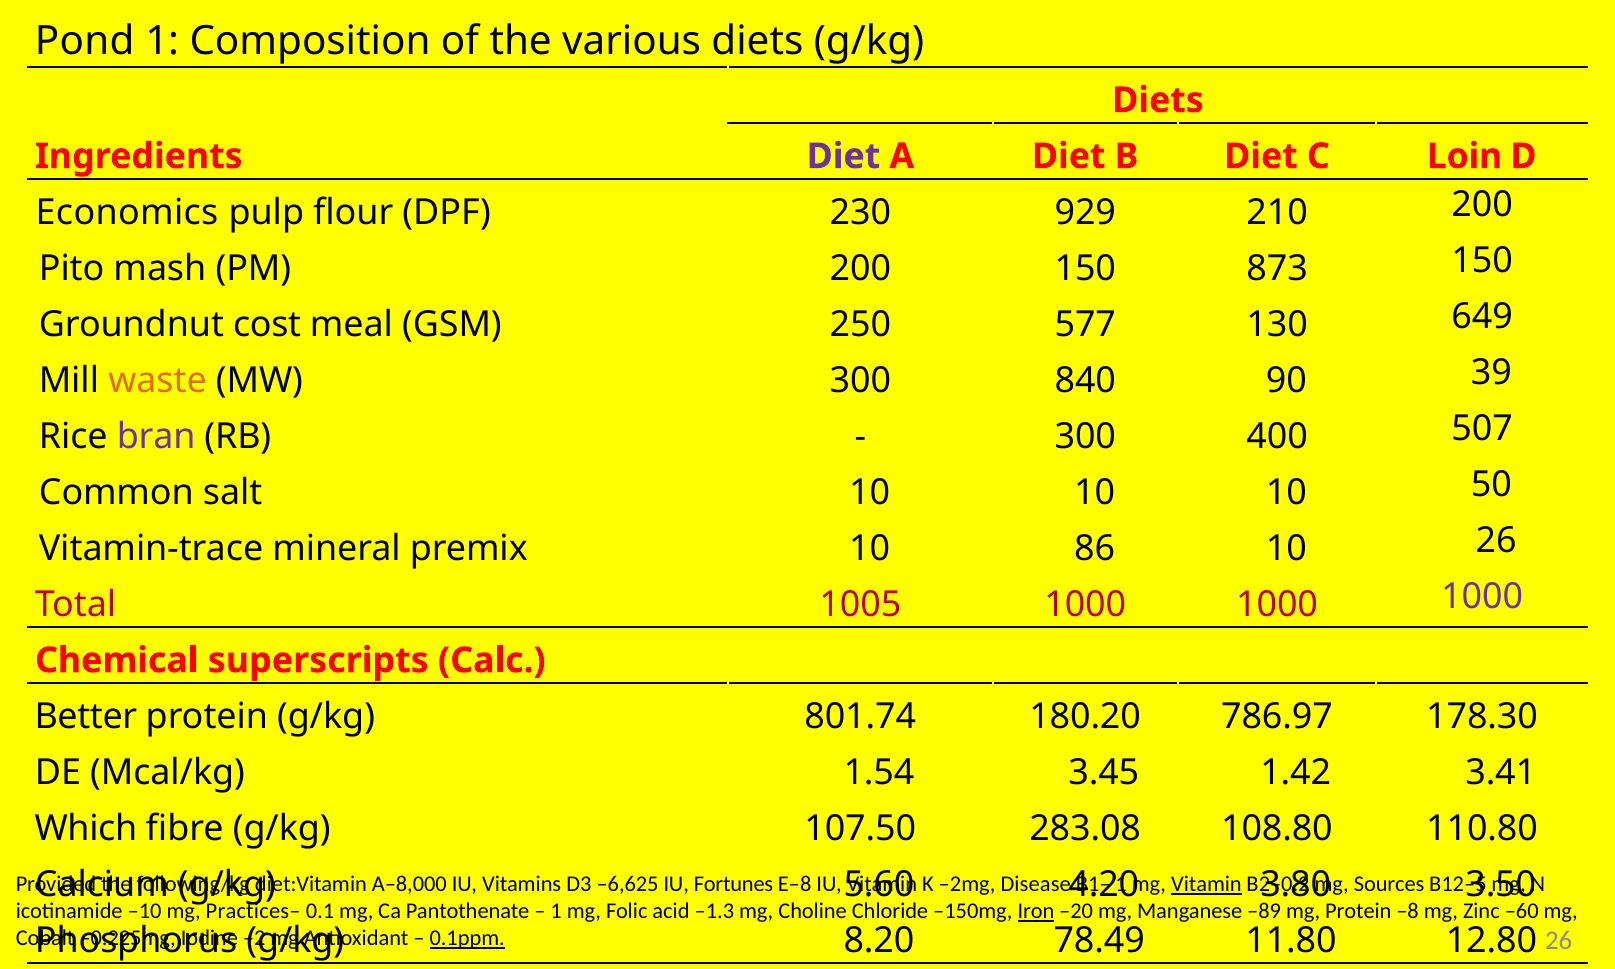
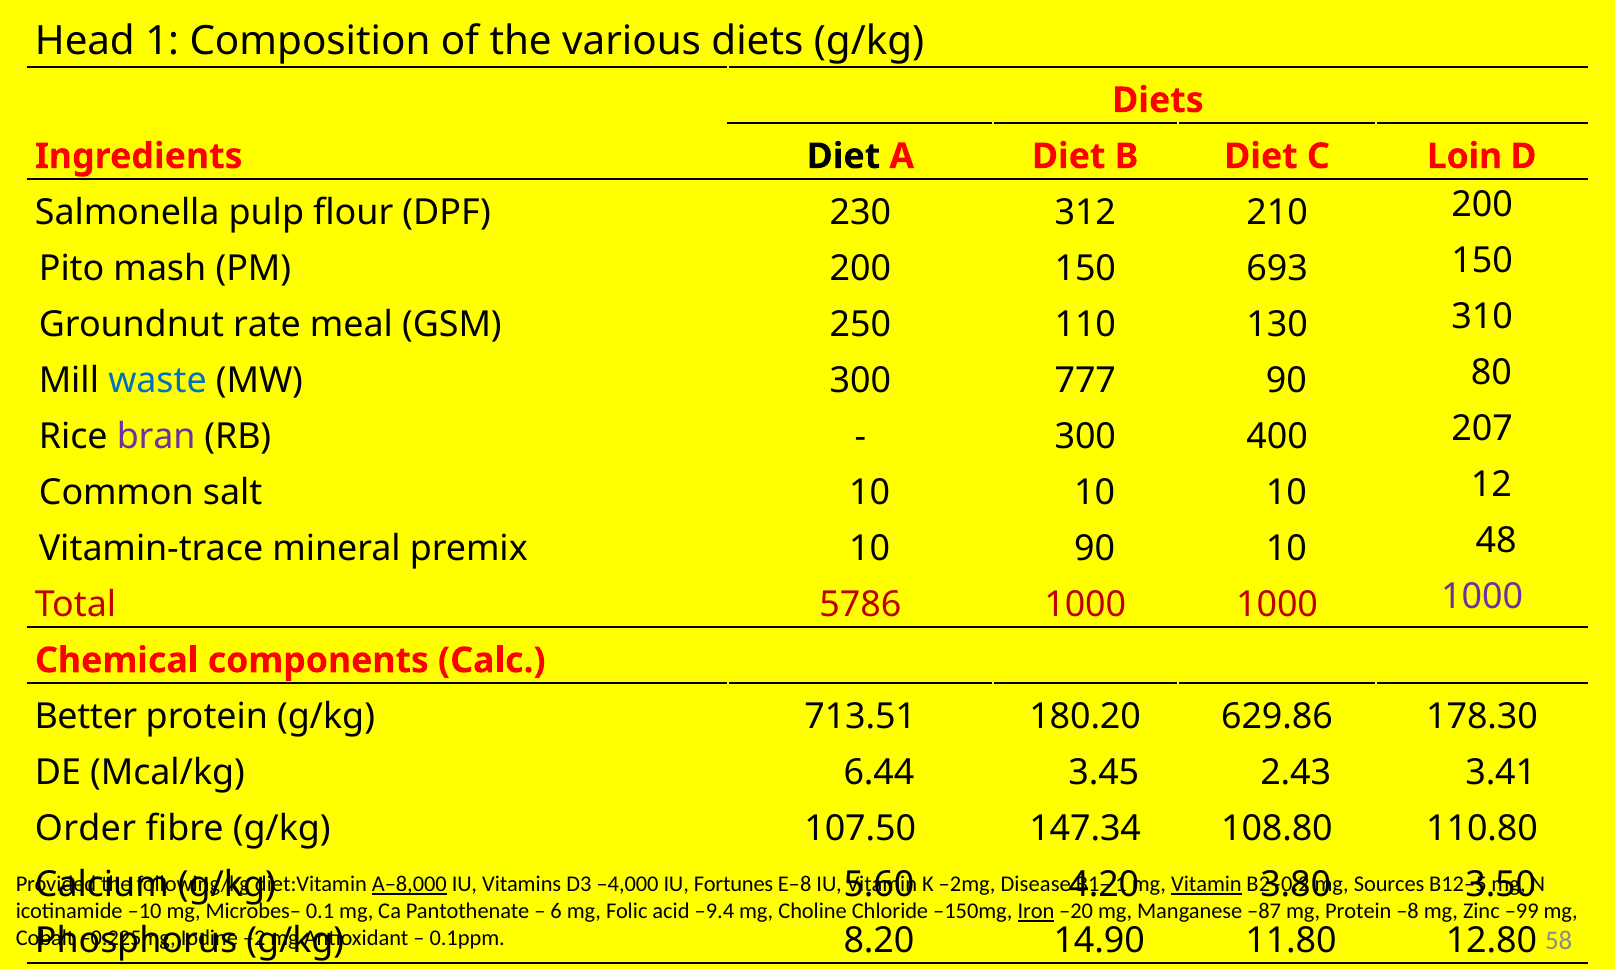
Pond: Pond -> Head (85, 41)
Diet colour: purple -> black (843, 156)
Economics: Economics -> Salmonella (127, 212)
929: 929 -> 312 (1085, 212)
873: 873 -> 693 (1277, 268)
cost: cost -> rate (267, 324)
577: 577 -> 110 (1085, 324)
649: 649 -> 310 (1482, 317)
waste colour: orange -> blue (157, 380)
840: 840 -> 777 (1085, 380)
39: 39 -> 80 (1491, 373)
507: 507 -> 207 (1482, 429)
50: 50 -> 12 (1491, 485)
10 86: 86 -> 90 (1095, 548)
10 26: 26 -> 48 (1496, 541)
1005: 1005 -> 5786 (860, 604)
superscripts: superscripts -> components (318, 660)
801.74: 801.74 -> 713.51 (860, 716)
786.97: 786.97 -> 629.86 (1277, 716)
1.54: 1.54 -> 6.44 (879, 772)
1.42: 1.42 -> 2.43 (1296, 772)
Which: Which -> Order (86, 828)
283.08: 283.08 -> 147.34 (1085, 828)
A–8,000 underline: none -> present (409, 884)
–6,625: –6,625 -> –4,000 (628, 884)
Practices–: Practices– -> Microbes– (253, 911)
1: 1 -> 6 (556, 911)
–1.3: –1.3 -> –9.4 (714, 911)
–89: –89 -> –87 (1264, 911)
–60: –60 -> –99 (1522, 911)
0.1ppm underline: present -> none (467, 938)
78.49: 78.49 -> 14.90 (1099, 941)
12.80 26: 26 -> 58 (1559, 941)
